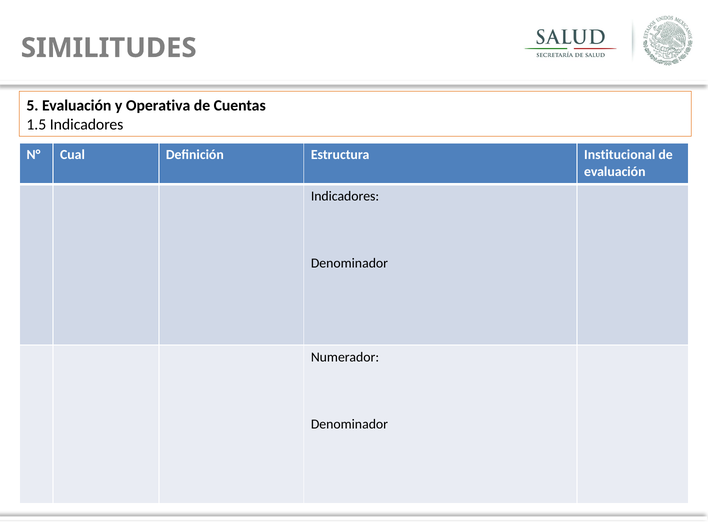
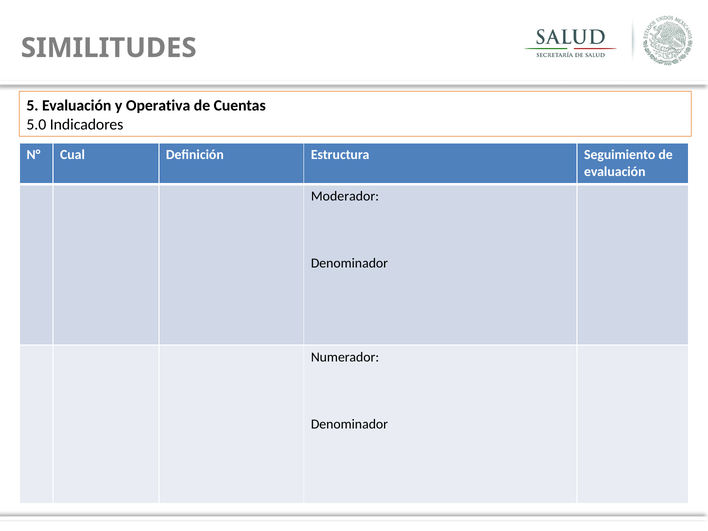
1.5: 1.5 -> 5.0 (36, 124)
Institucional: Institucional -> Seguimiento (620, 155)
Indicadores: Indicadores -> Moderador (345, 196)
